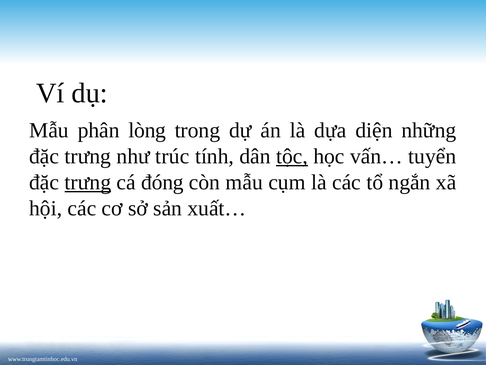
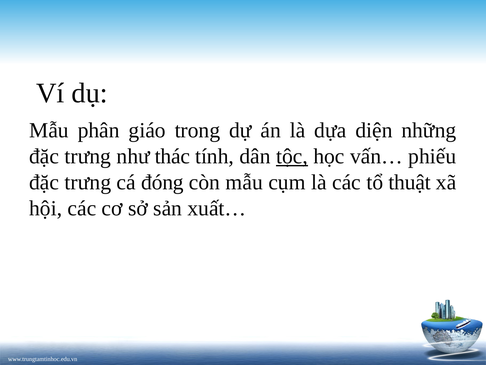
lòng: lòng -> giáo (147, 130)
trúc: trúc -> thác (173, 156)
tuyển: tuyển -> phiếu (432, 156)
trưng underline: present -> none (88, 182)
ngắn: ngắn -> thuật (410, 182)
